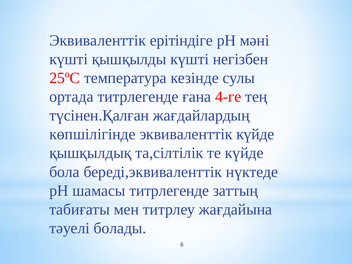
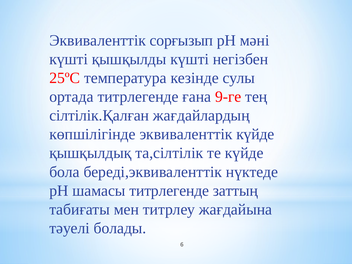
ерітіндіге: ерітіндіге -> сорғызып (181, 40)
4-ге: 4-ге -> 9-ге (228, 97)
түсінен.Қалған: түсінен.Қалған -> сілтілік.Қалған (99, 116)
